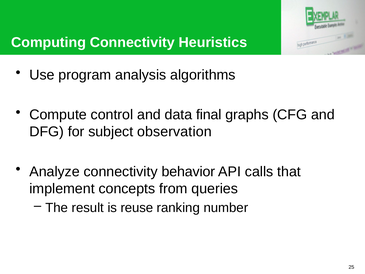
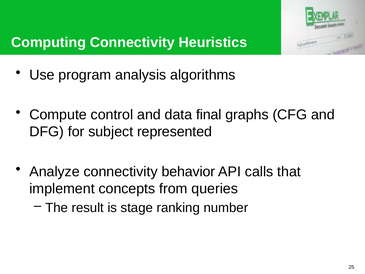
observation: observation -> represented (175, 132)
reuse: reuse -> stage (137, 207)
